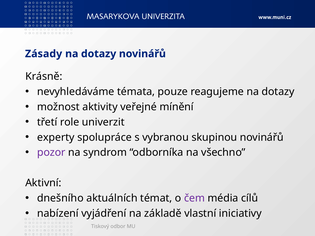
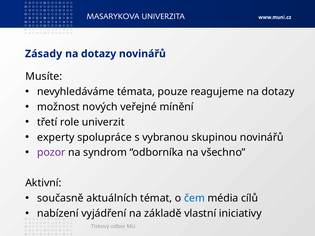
Krásně: Krásně -> Musíte (44, 77)
aktivity: aktivity -> nových (100, 107)
dnešního: dnešního -> současně (60, 198)
čem colour: purple -> blue (194, 198)
